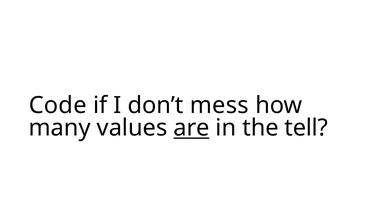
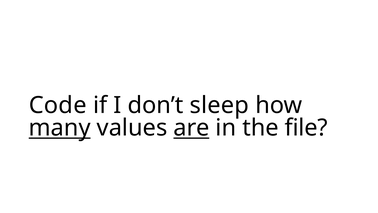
mess: mess -> sleep (219, 105)
many underline: none -> present (60, 128)
tell: tell -> file (306, 128)
